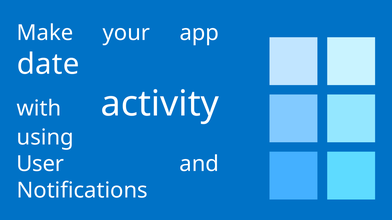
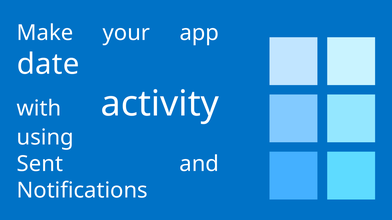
User: User -> Sent (40, 164)
